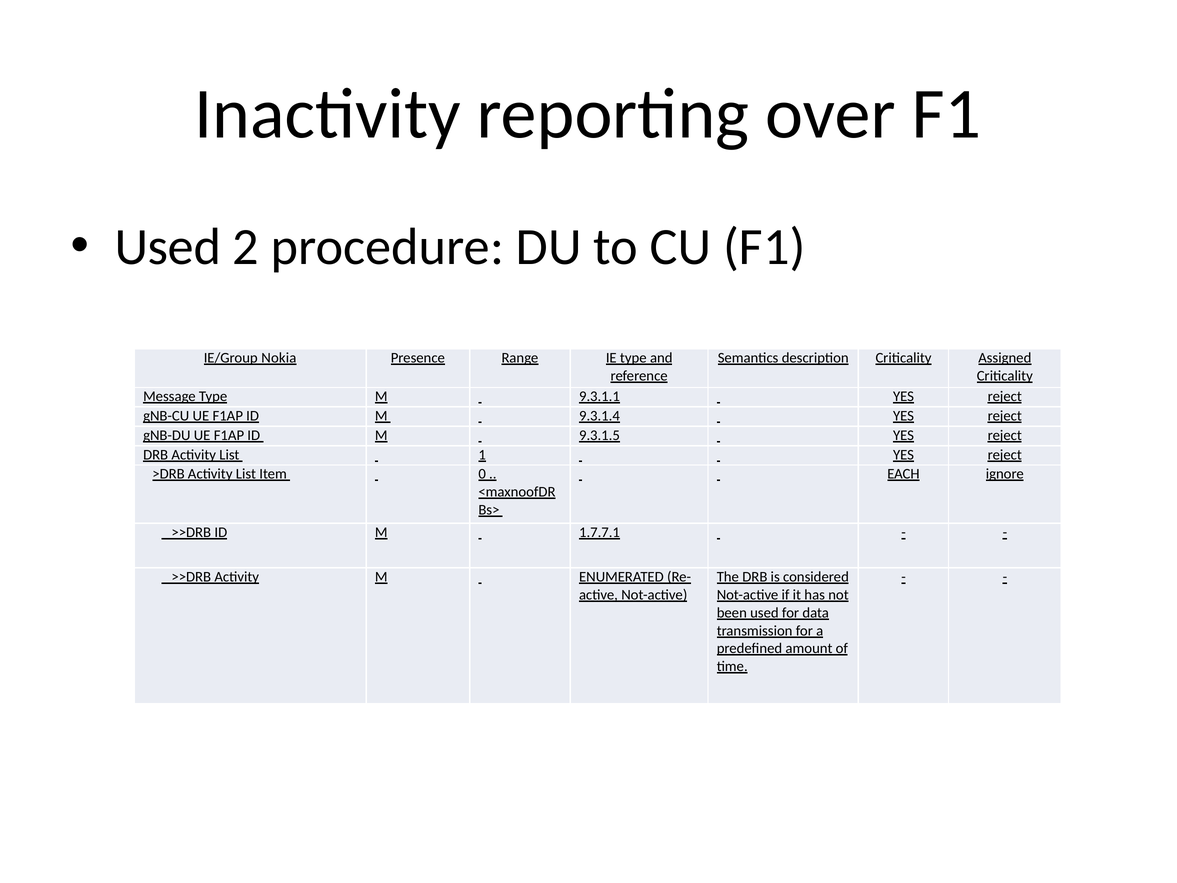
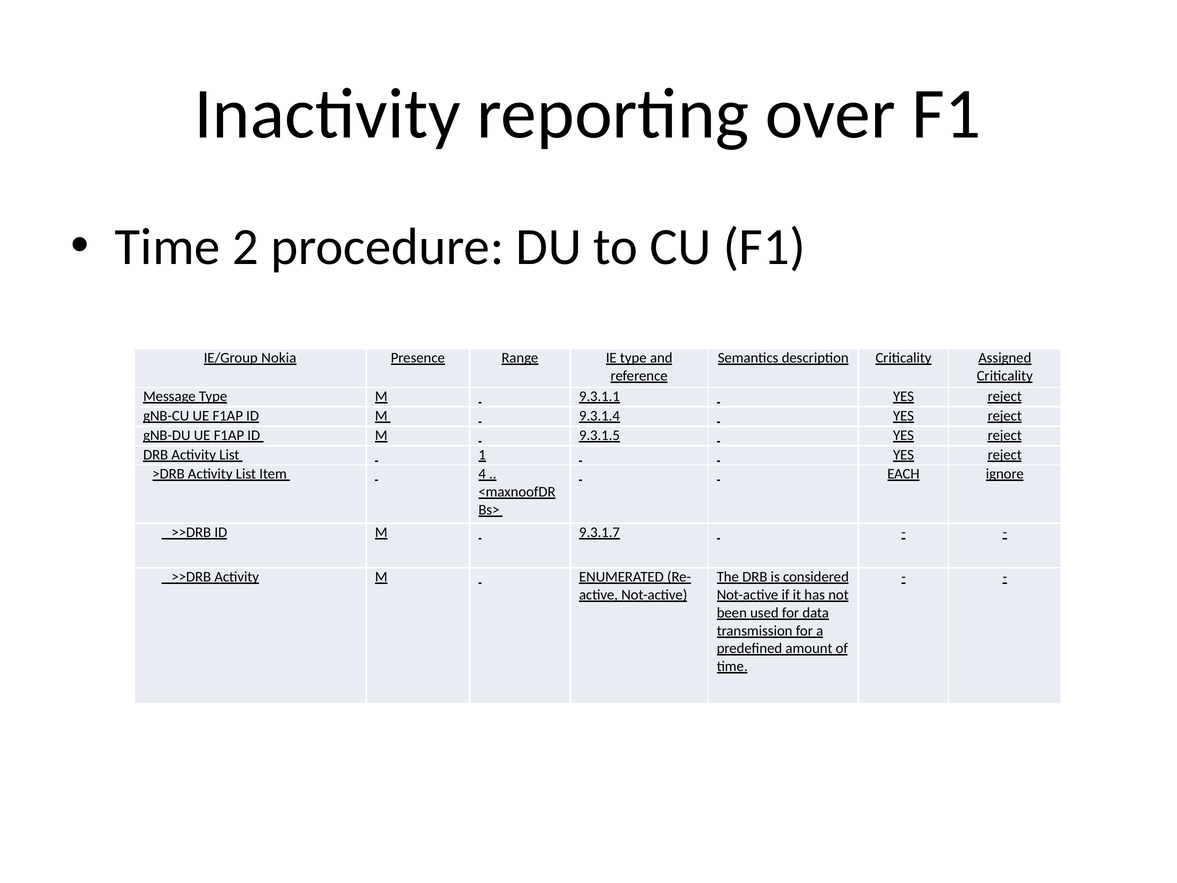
Used: Used -> Time (168, 247)
0: 0 -> 4 (482, 474)
1.7.7.1: 1.7.7.1 -> 9.3.1.7 (600, 532)
